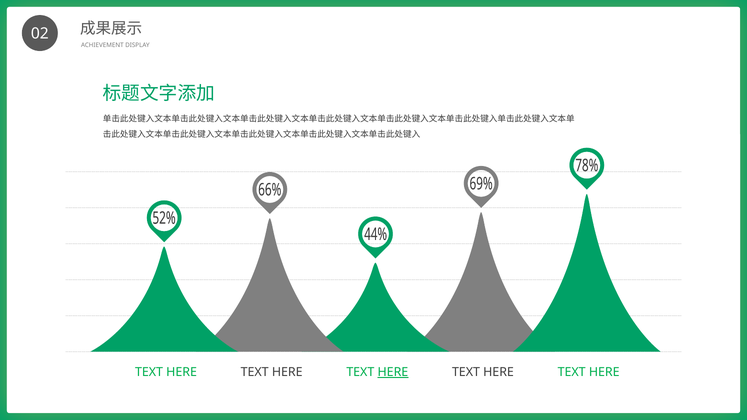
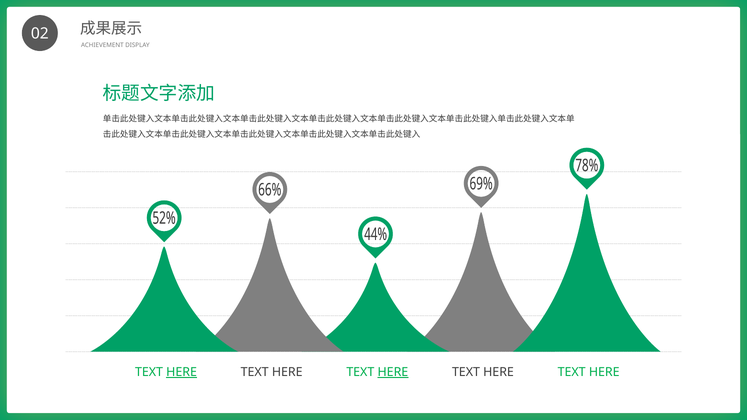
HERE underline: none -> present (182, 372)
